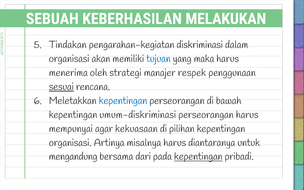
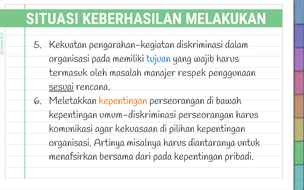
SEBUAH: SEBUAH -> SITUASI (52, 19)
Tindakan: Tindakan -> Kekuatan (68, 45)
organisasi akan: akan -> pada (101, 59)
maka: maka -> wajib (204, 59)
menerima: menerima -> termasuk (68, 73)
strategi: strategi -> masalah (125, 73)
kepentingan colour: blue -> orange (123, 101)
mempunyai: mempunyai -> komunikasi (71, 129)
mengandung: mengandung -> menafsirkan (73, 157)
kepentingan underline: present -> none (198, 157)
